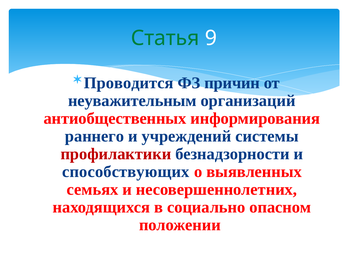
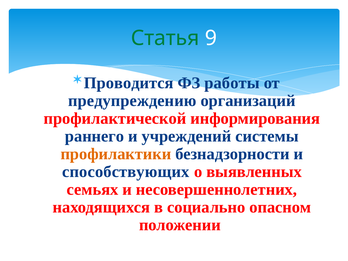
причин: причин -> работы (232, 83)
неуважительным: неуважительным -> предупреждению (132, 101)
антиобщественных: антиобщественных -> профилактической (115, 118)
профилактики colour: red -> orange (116, 154)
